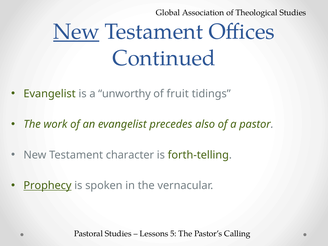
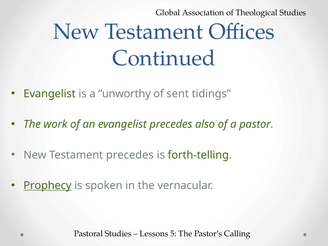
New underline: present -> none (76, 32)
fruit: fruit -> sent (178, 94)
Testament character: character -> precedes (130, 155)
